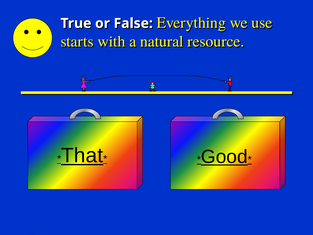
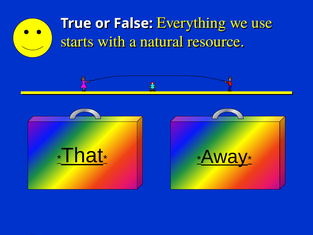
Good: Good -> Away (224, 157)
